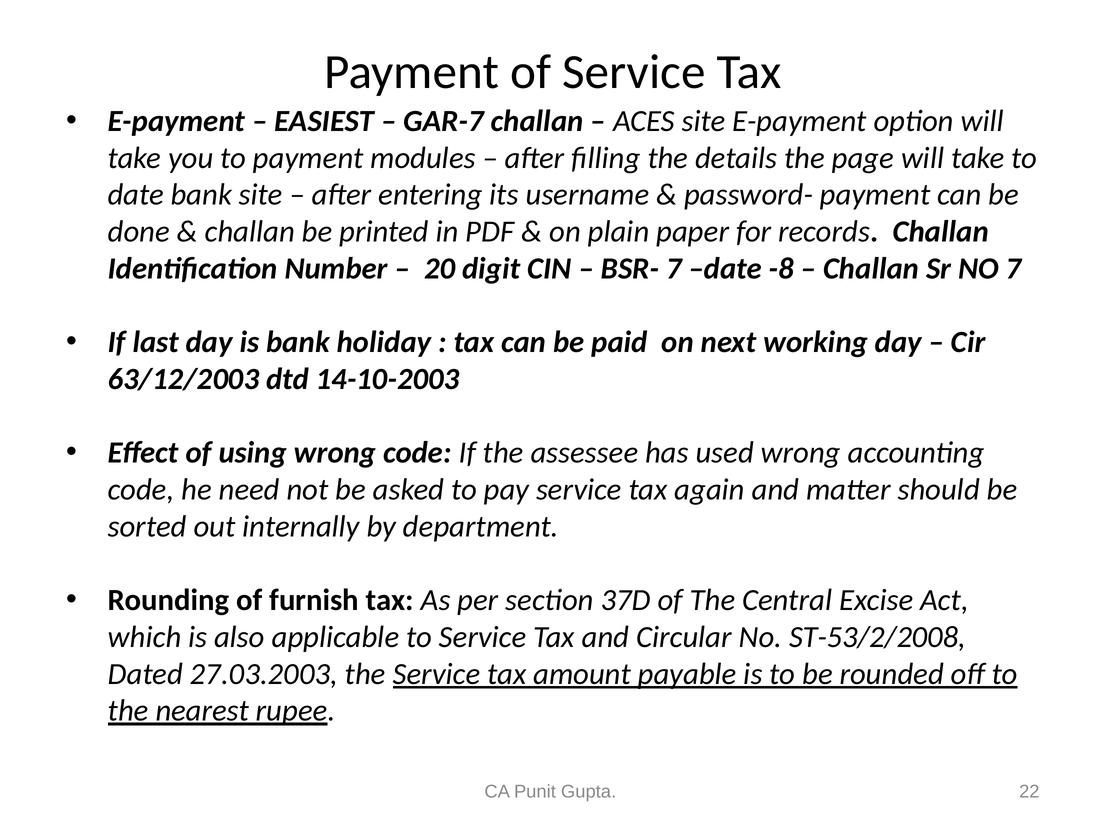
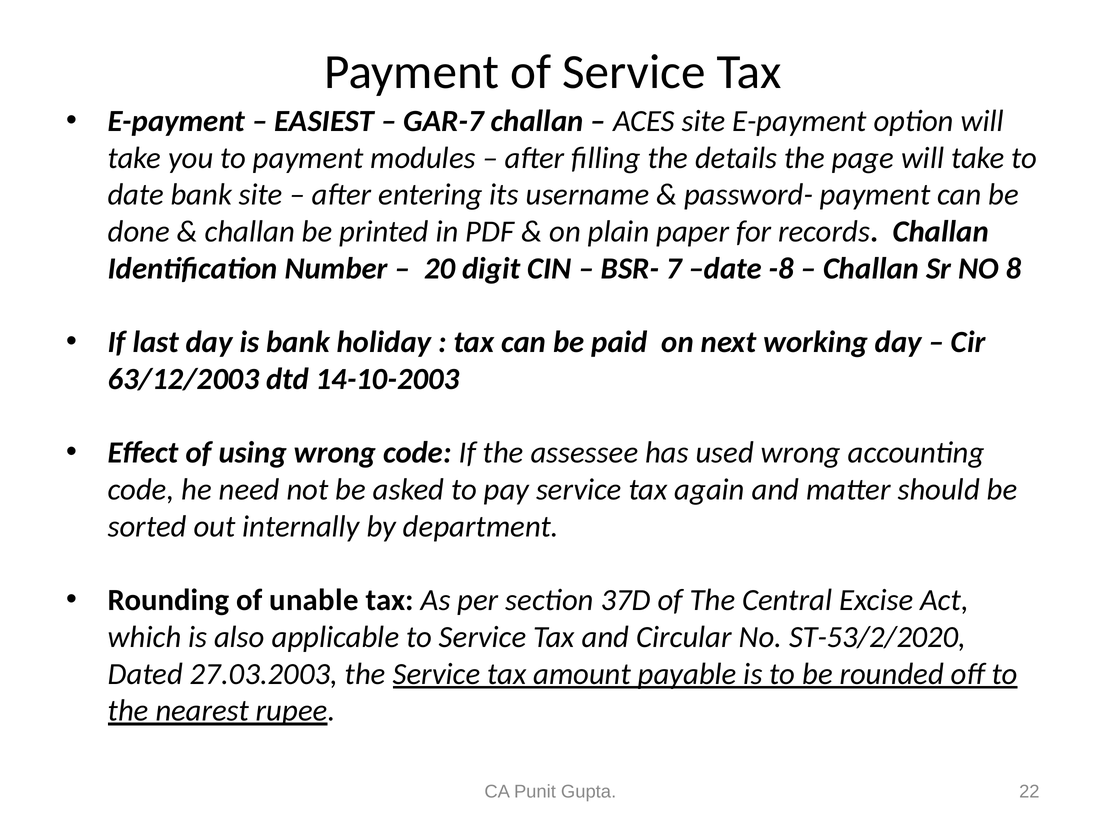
NO 7: 7 -> 8 (1014, 269)
furnish: furnish -> unable (314, 601)
ST-53/2/2008: ST-53/2/2008 -> ST-53/2/2020 (877, 638)
